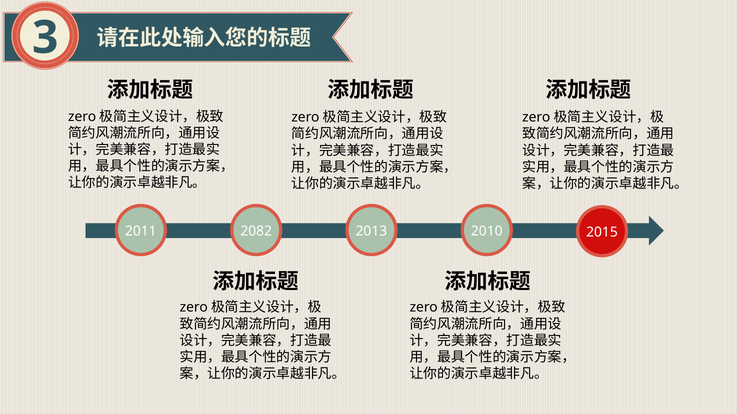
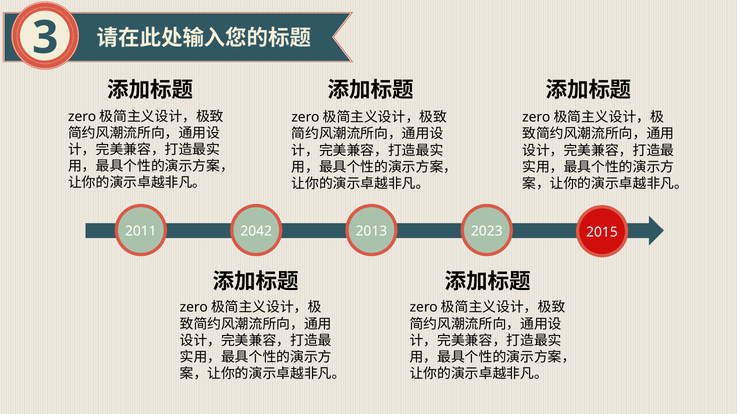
2082: 2082 -> 2042 (256, 231)
2010: 2010 -> 2023 (487, 231)
